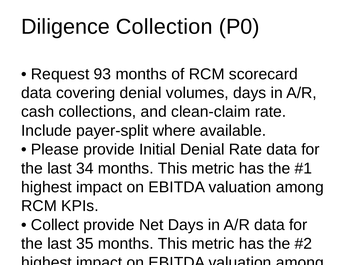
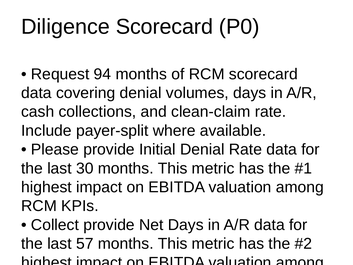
Diligence Collection: Collection -> Scorecard (164, 27)
93: 93 -> 94 (102, 74)
34: 34 -> 30 (85, 168)
35: 35 -> 57 (85, 244)
